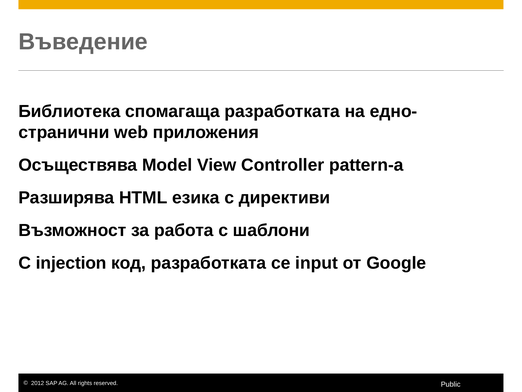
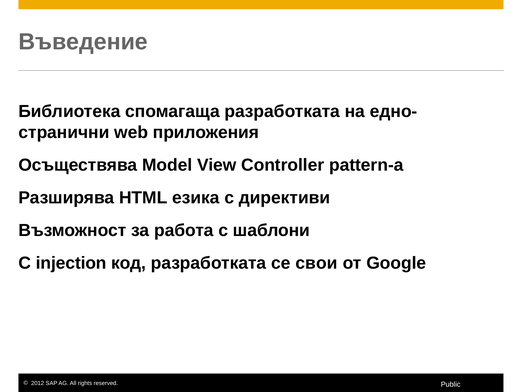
input: input -> свои (316, 263)
